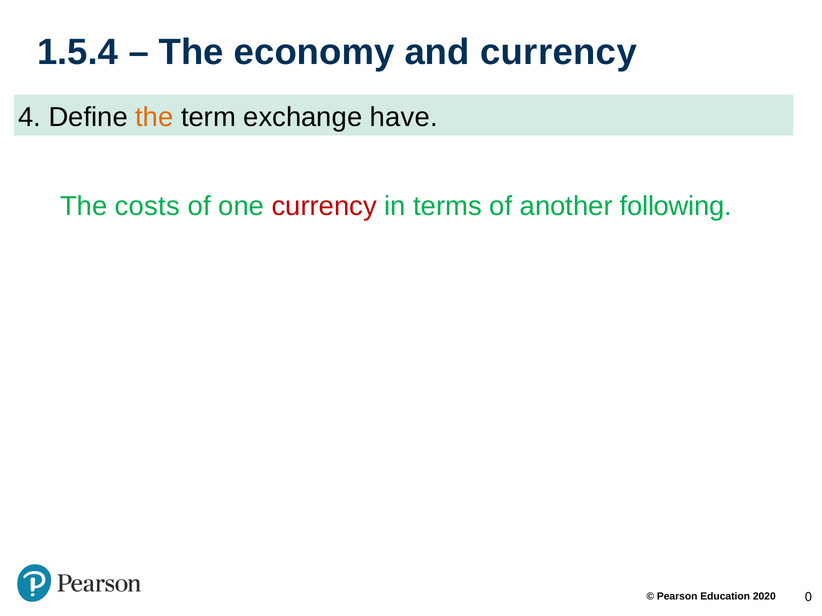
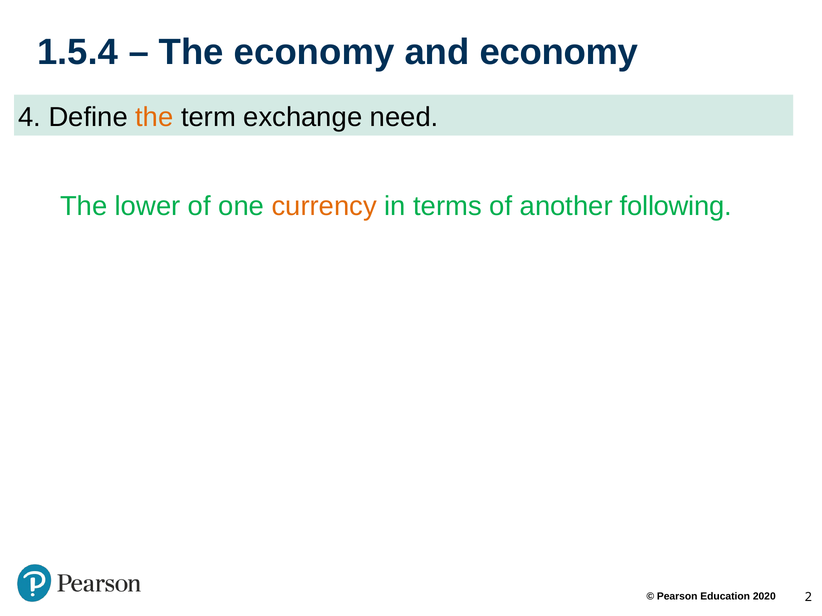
and currency: currency -> economy (559, 52)
have: have -> need (404, 117)
costs: costs -> lower (148, 206)
currency colour: red -> orange (324, 206)
0: 0 -> 2 (808, 597)
